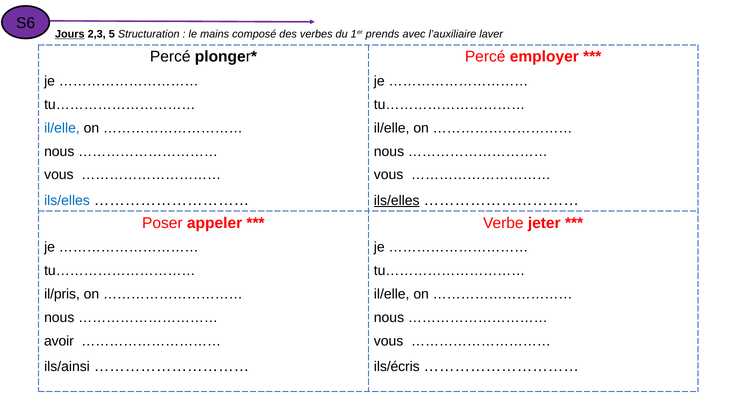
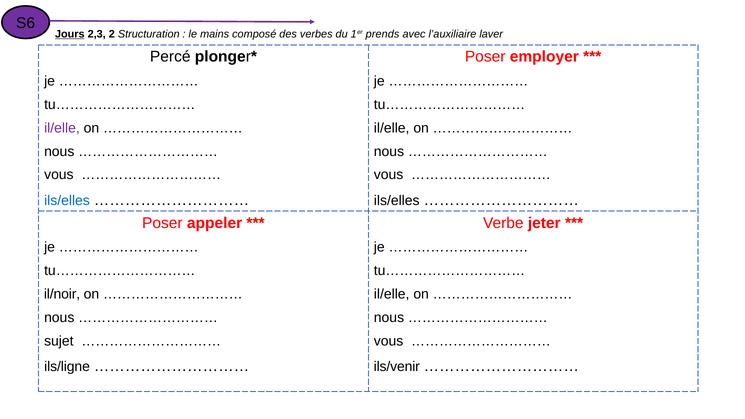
5: 5 -> 2 (112, 34)
Percé: Percé -> Poser (485, 57)
il/elle colour: blue -> purple (62, 128)
ils/elles underline: present -> none (397, 201)
il/pris: il/pris -> il/noir (62, 294)
avoir: avoir -> sujet (59, 341)
ils/ainsi: ils/ainsi -> ils/ligne (67, 367)
ils/écris: ils/écris -> ils/venir (397, 367)
